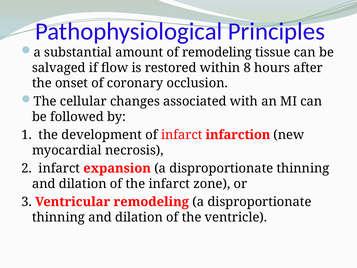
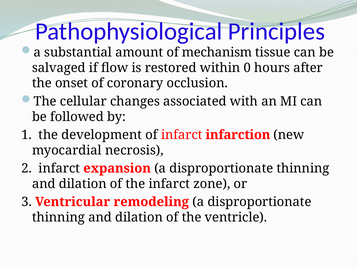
of remodeling: remodeling -> mechanism (217, 52)
8: 8 -> 0 (247, 68)
